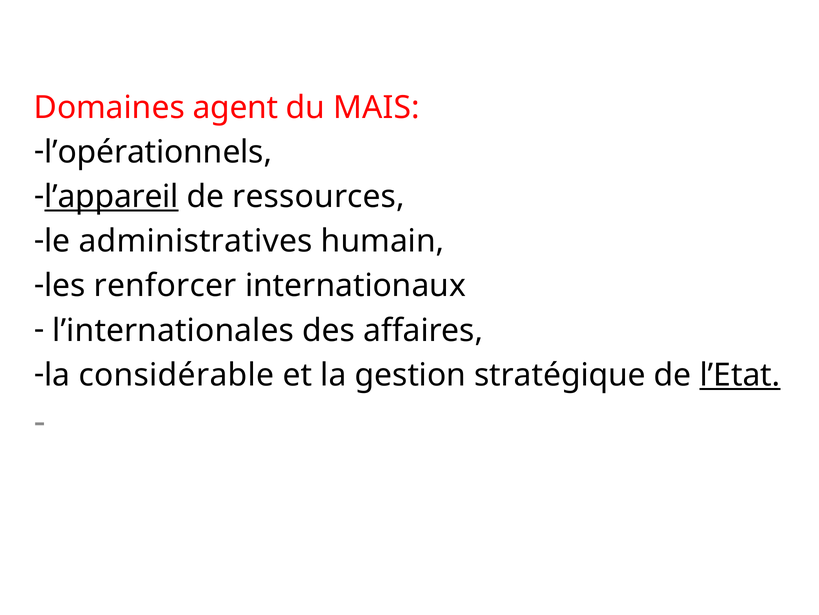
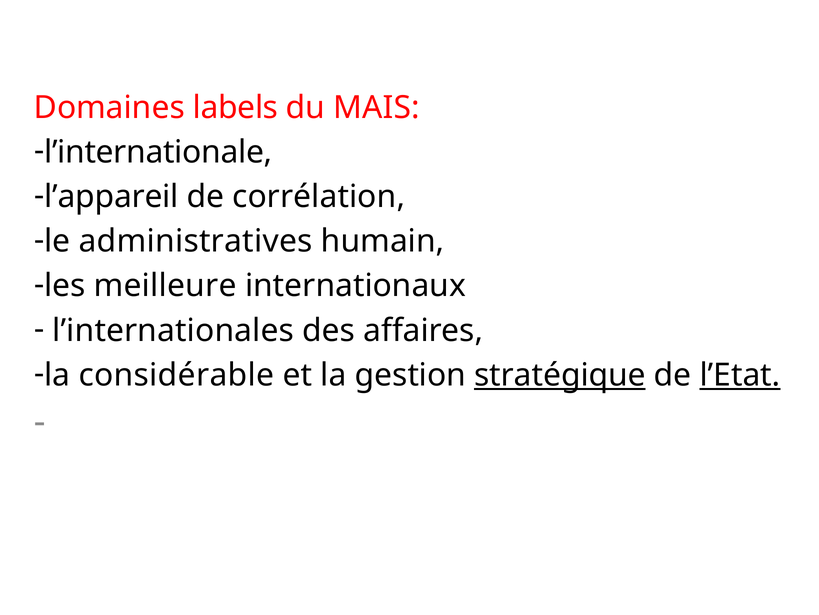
agent: agent -> labels (235, 107)
l’opérationnels: l’opérationnels -> l’internationale (158, 152)
l’appareil underline: present -> none (111, 197)
ressources: ressources -> corrélation (319, 197)
renforcer: renforcer -> meilleure (165, 286)
stratégique underline: none -> present (560, 375)
